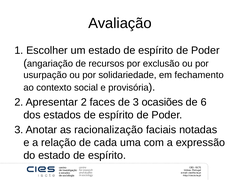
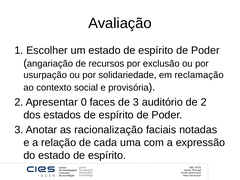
fechamento: fechamento -> reclamação (199, 75)
Apresentar 2: 2 -> 0 (84, 102)
ocasiões: ocasiões -> auditório (162, 102)
de 6: 6 -> 2 (204, 102)
